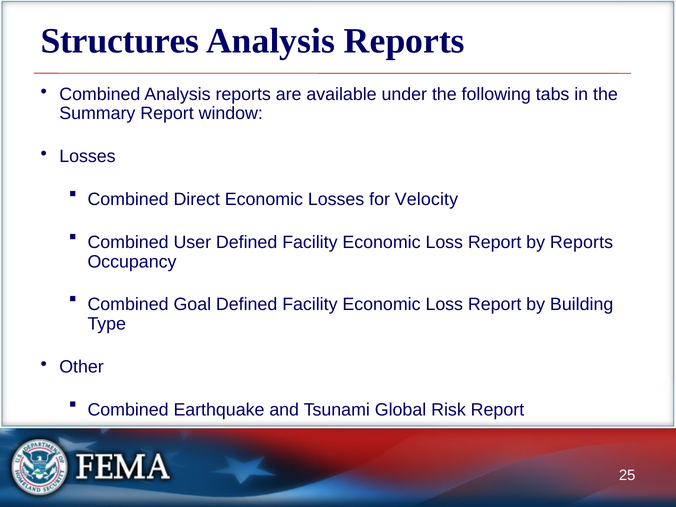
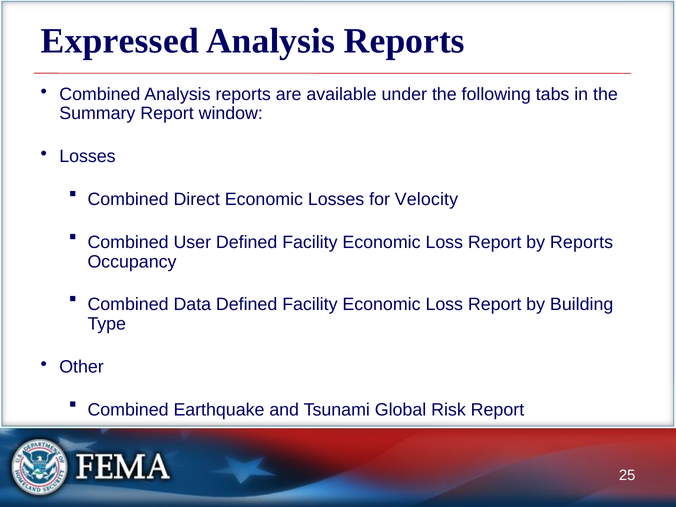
Structures: Structures -> Expressed (120, 41)
Goal: Goal -> Data (192, 305)
